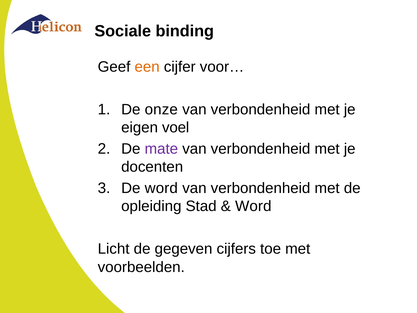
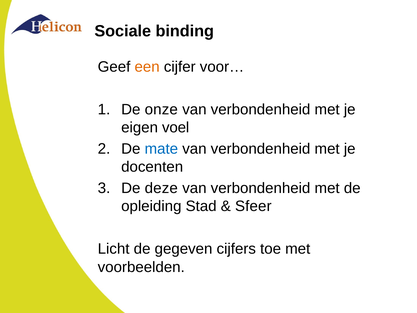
mate colour: purple -> blue (161, 149)
De word: word -> deze (161, 188)
Word: Word -> Sfeer (253, 206)
